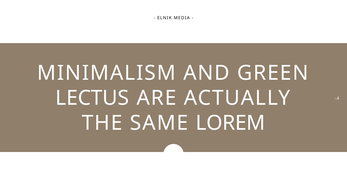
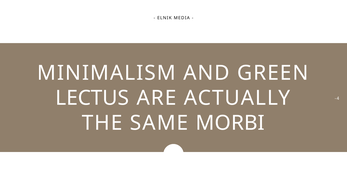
LOREM: LOREM -> MORBI (230, 123)
